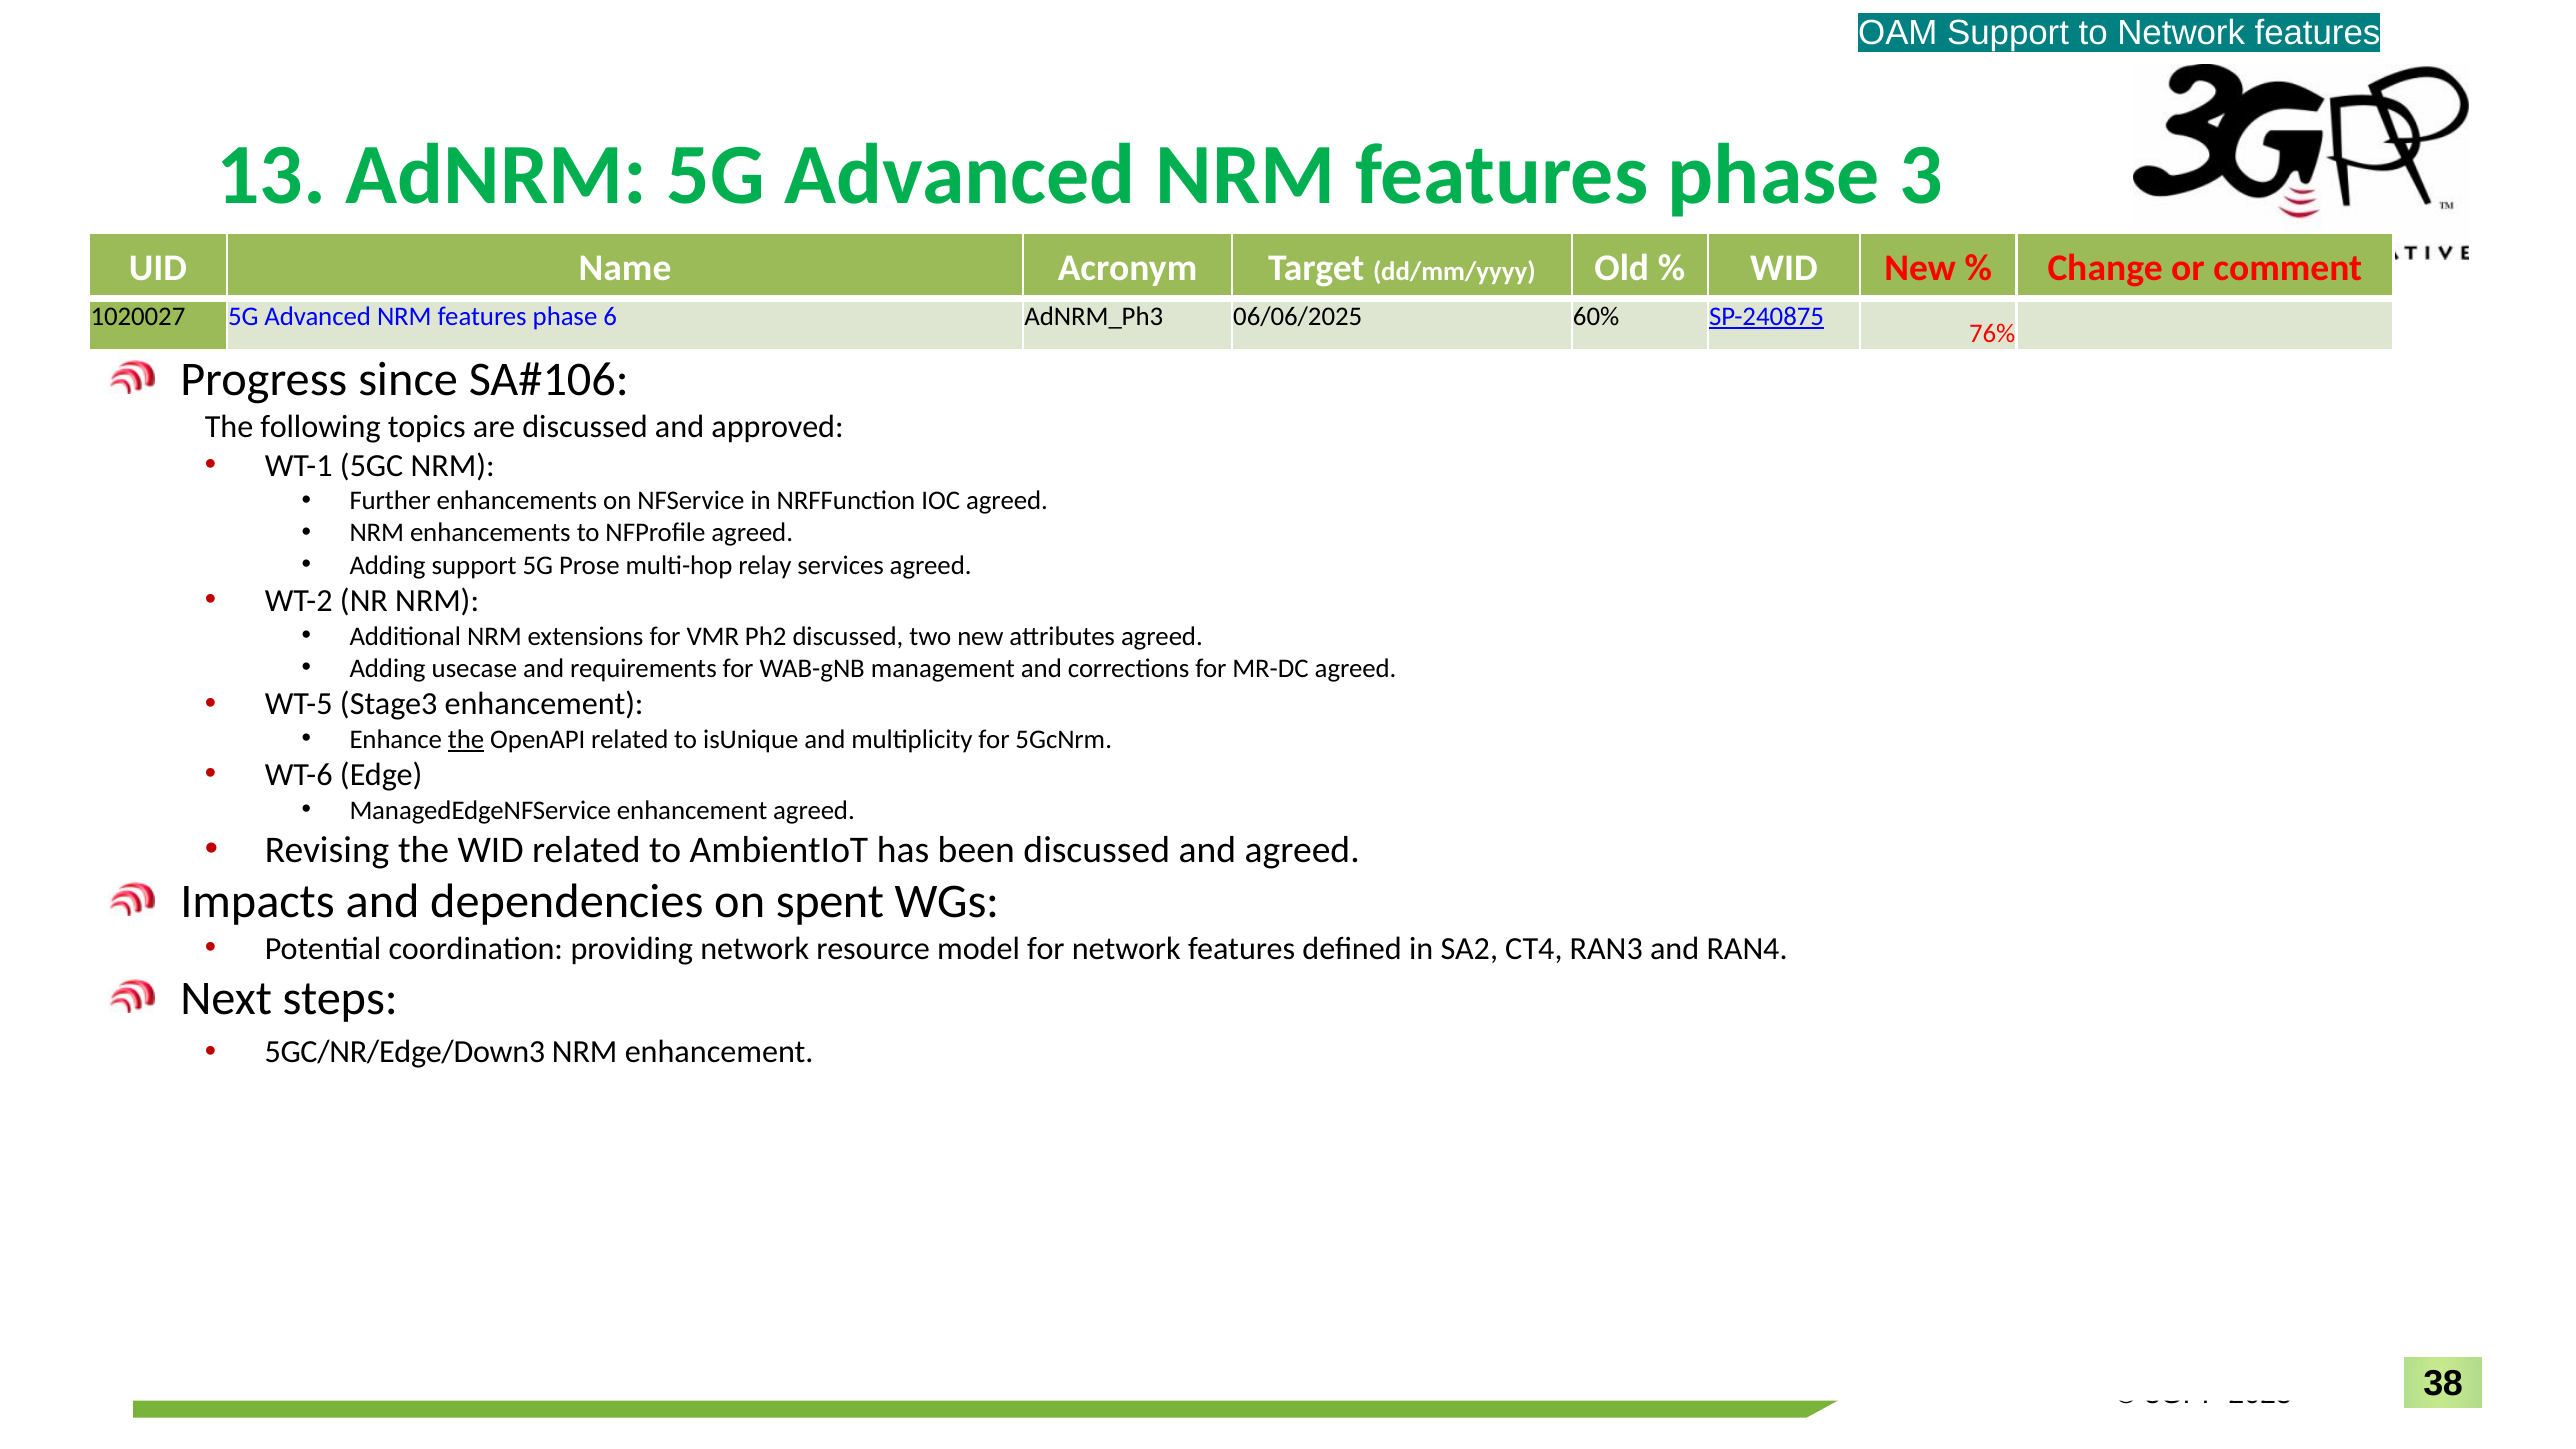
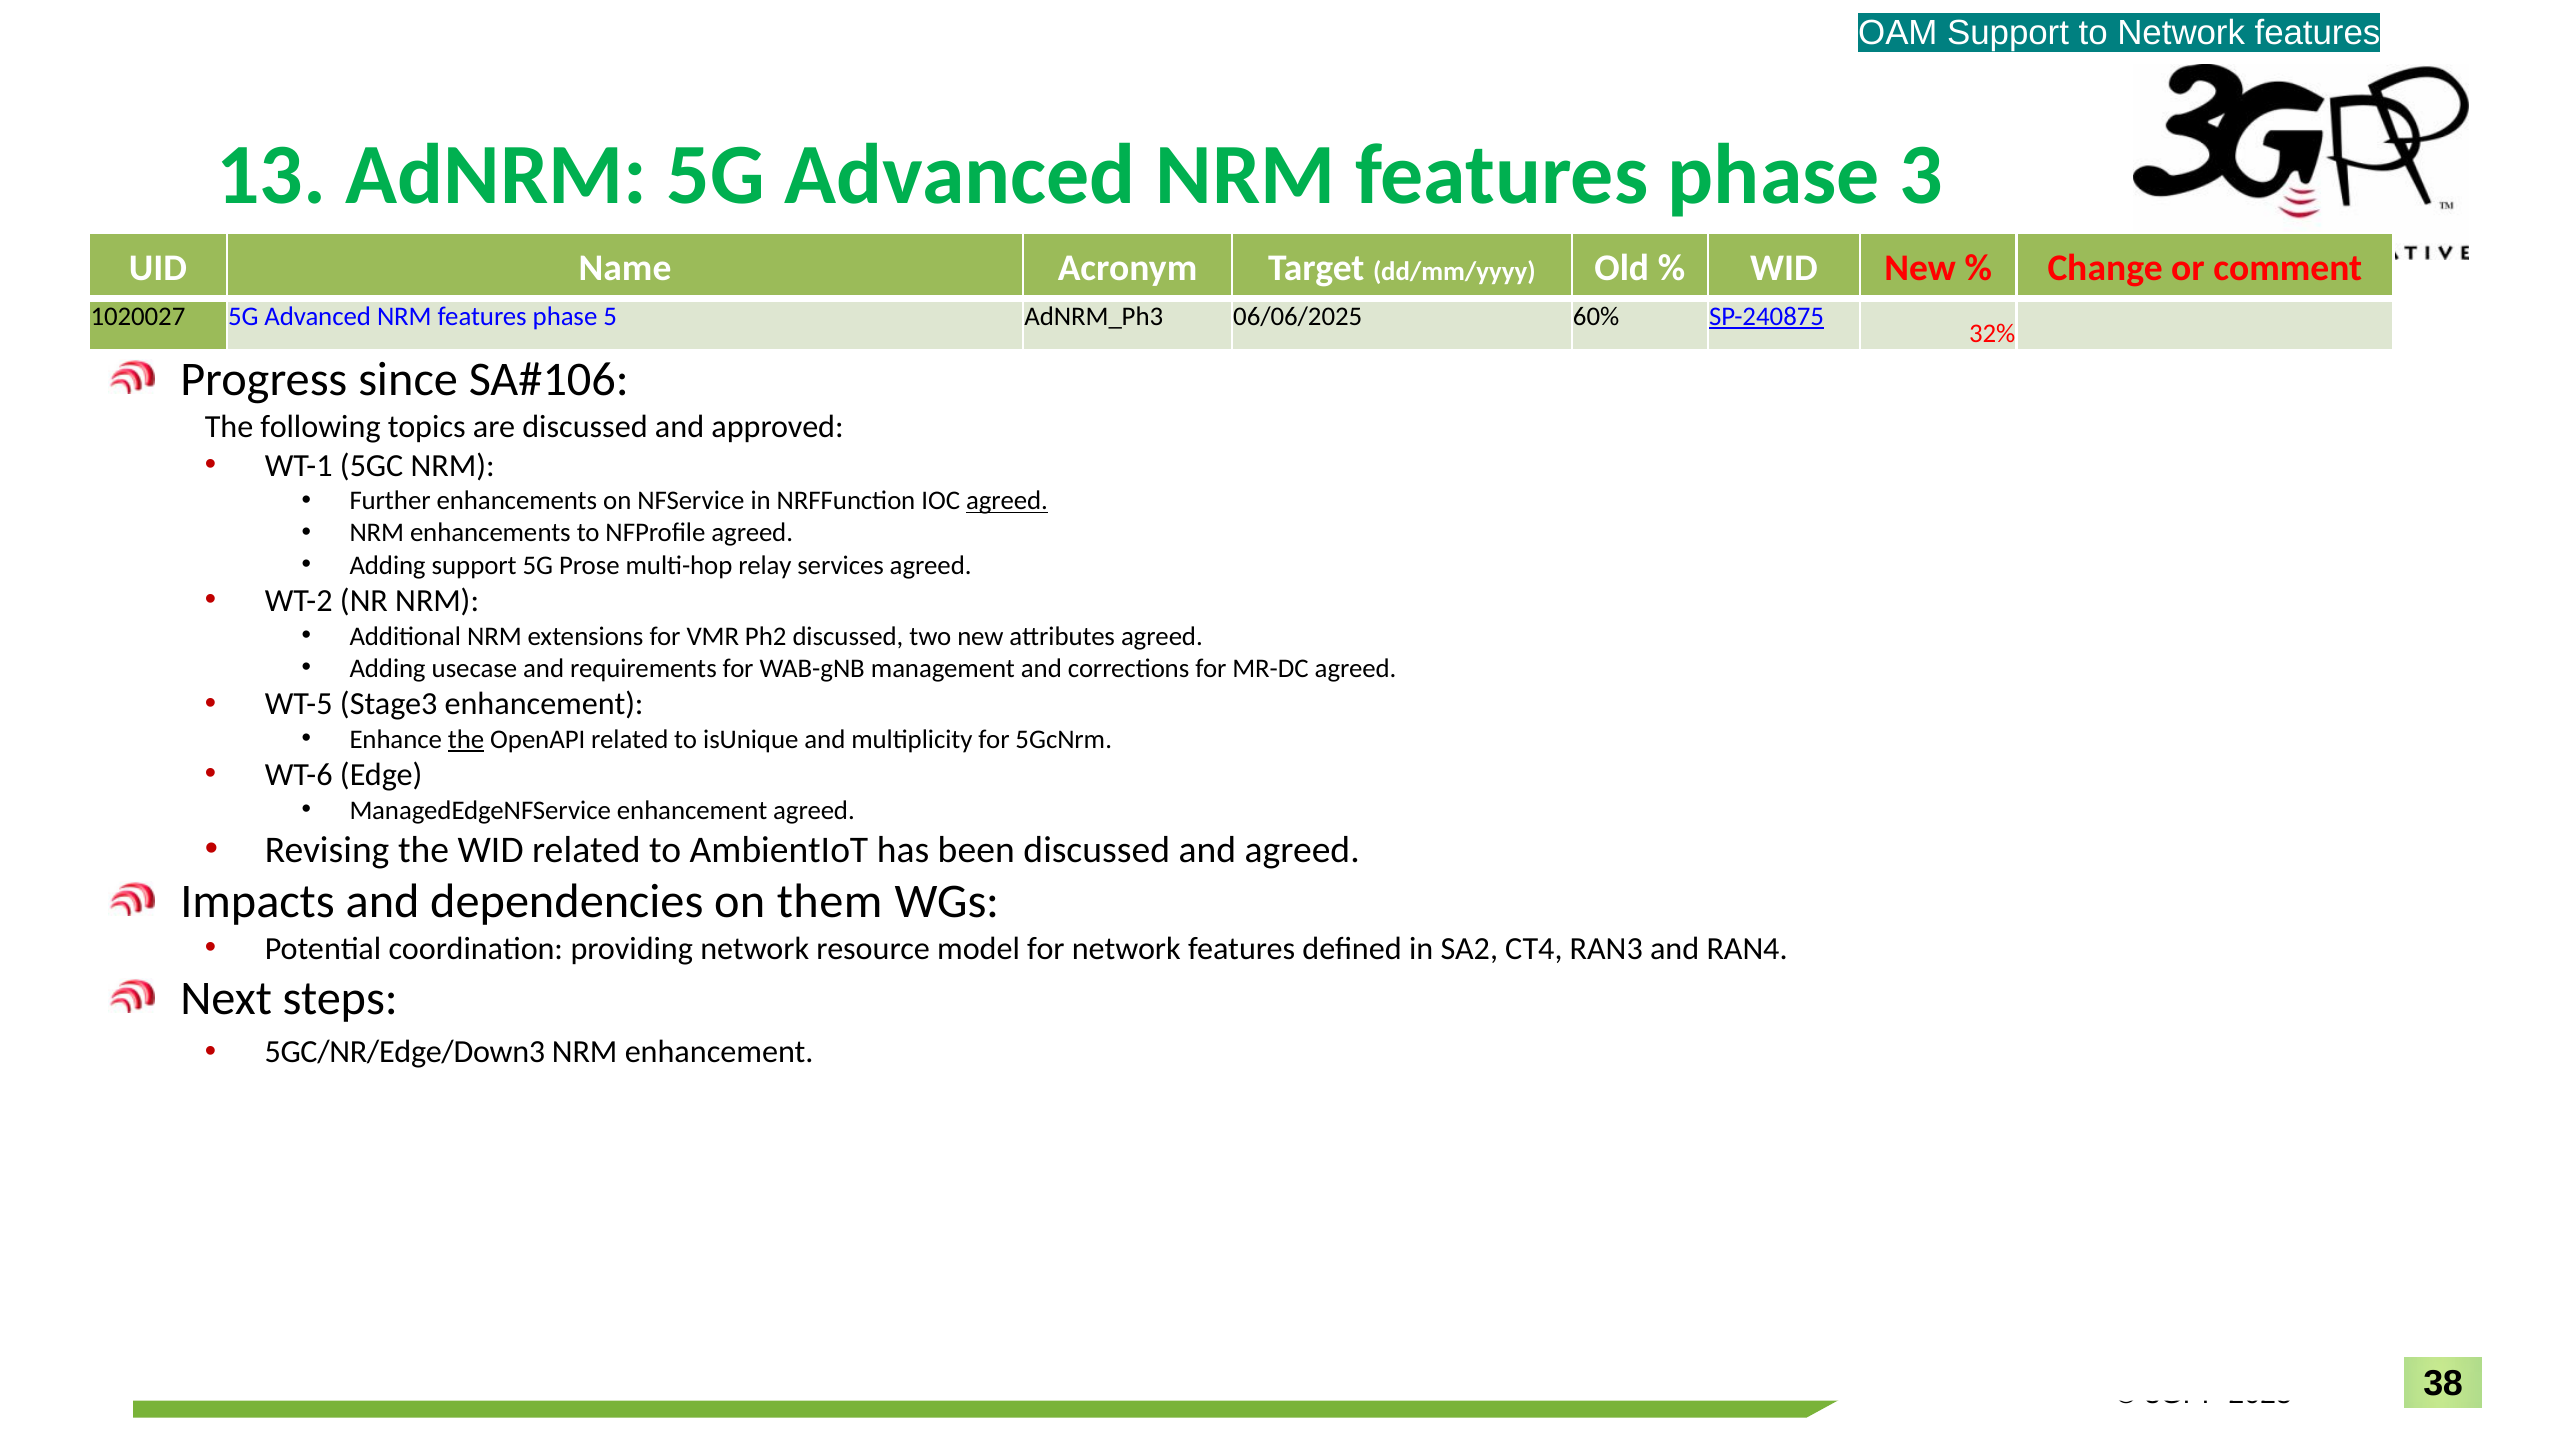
phase 6: 6 -> 5 (610, 316)
76%: 76% -> 32% (1992, 334)
agreed underline: none -> present (1007, 501)
spent: spent -> them (830, 902)
